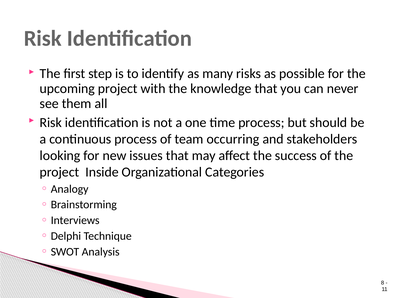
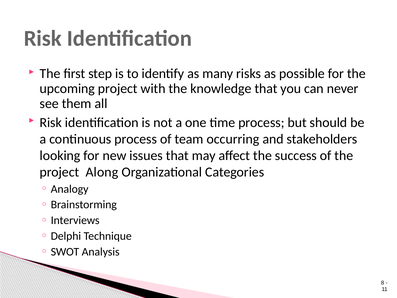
Inside: Inside -> Along (102, 172)
